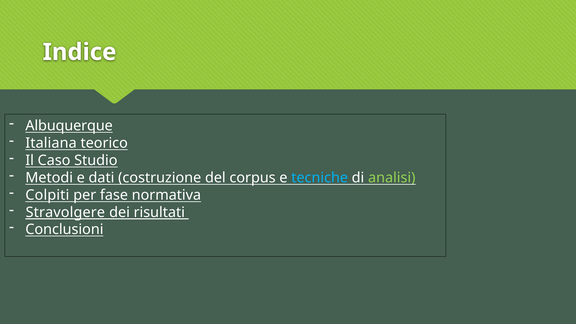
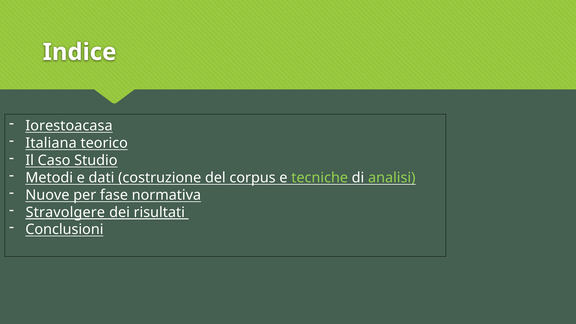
Albuquerque: Albuquerque -> Iorestoacasa (69, 126)
tecniche colour: light blue -> light green (320, 178)
Colpiti: Colpiti -> Nuove (47, 195)
